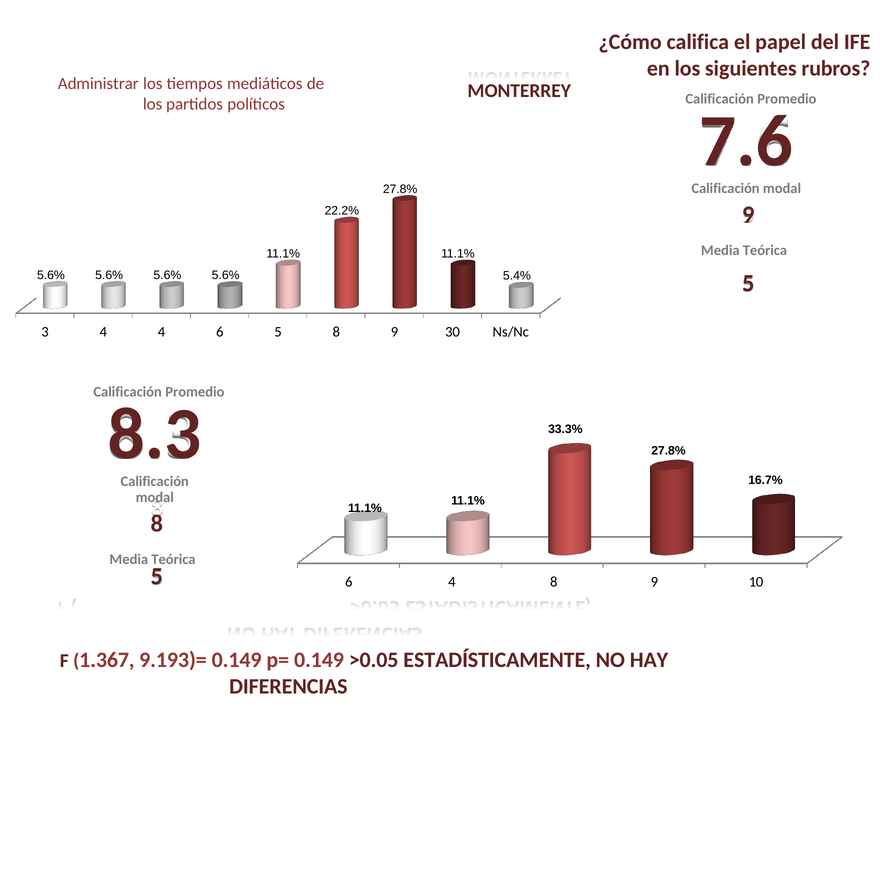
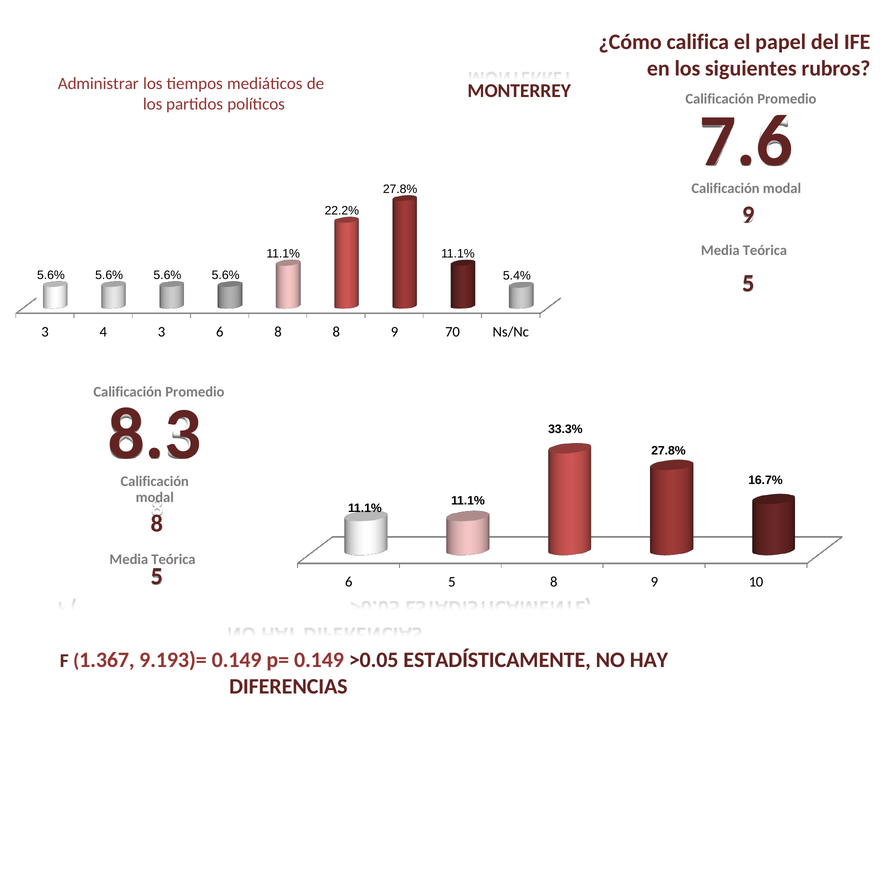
4 4: 4 -> 3 (161, 332)
6 5: 5 -> 8 (278, 332)
30: 30 -> 70 (453, 332)
6 4: 4 -> 5 (452, 582)
